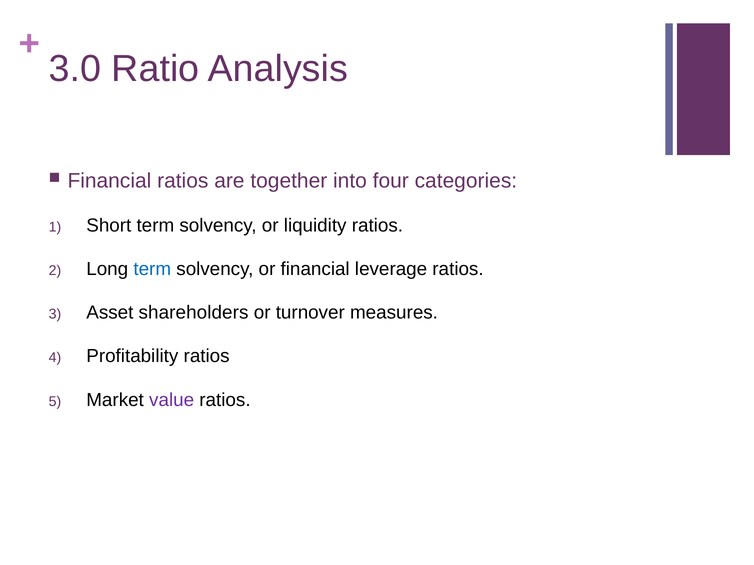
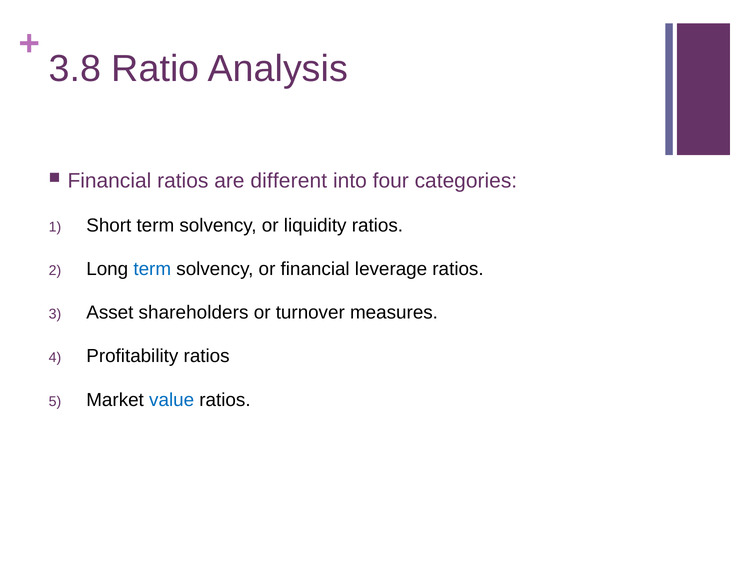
3.0: 3.0 -> 3.8 (75, 69)
together: together -> different (289, 181)
value colour: purple -> blue (172, 400)
